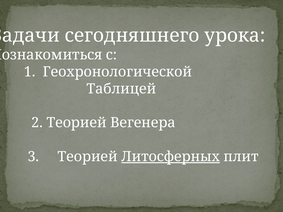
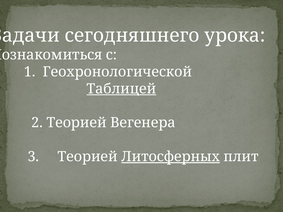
Таблицей underline: none -> present (121, 89)
